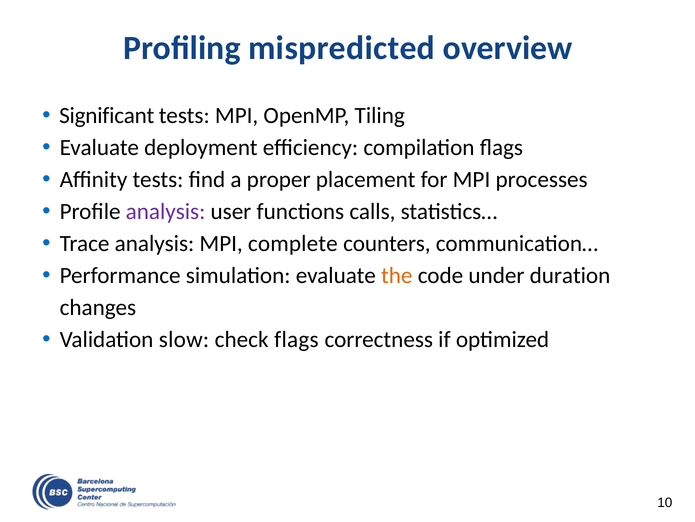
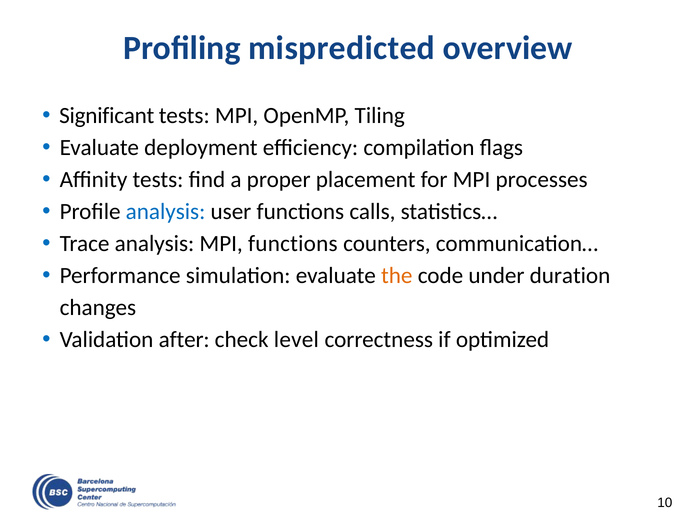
analysis colour: purple -> blue (166, 211)
MPI complete: complete -> functions (293, 243)
slow: slow -> after (184, 339)
check flags: flags -> level (296, 339)
